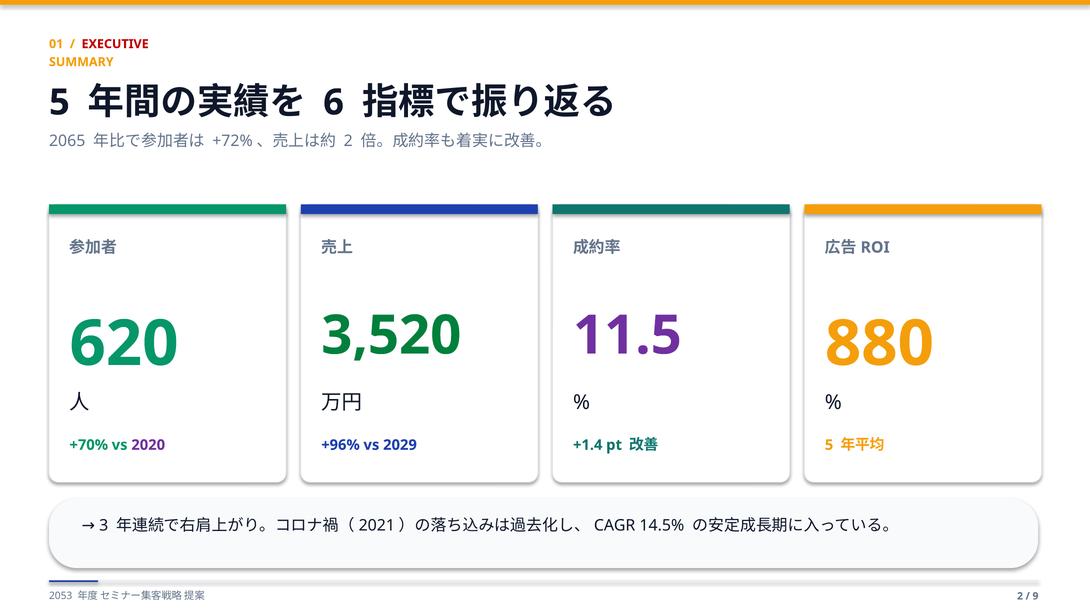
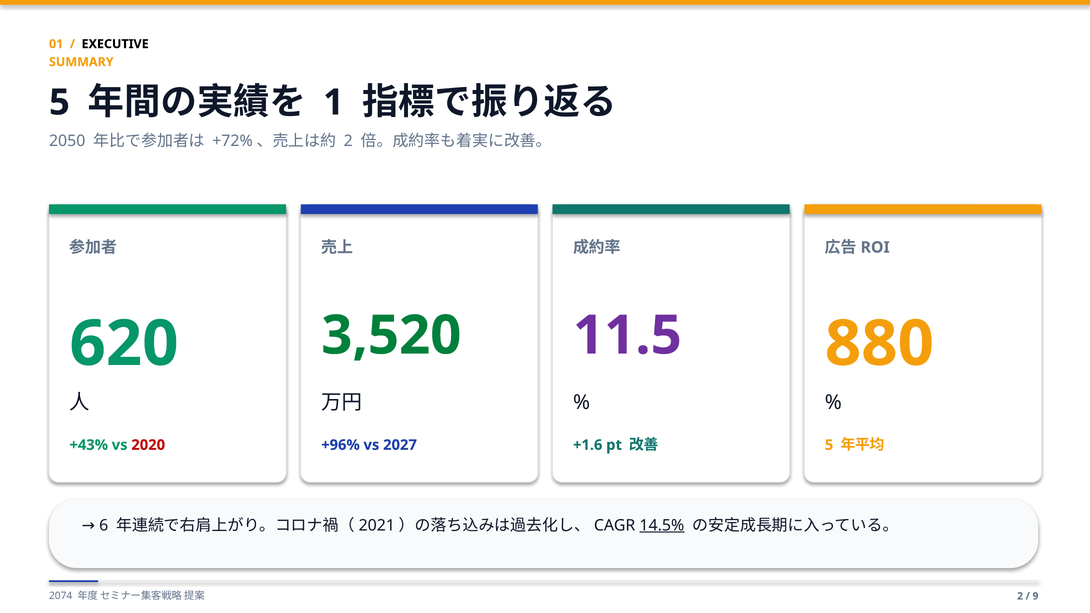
EXECUTIVE colour: red -> black (115, 44)
6: 6 -> 1 (334, 103)
2065: 2065 -> 2050 (67, 141)
+70%: +70% -> +43% (89, 445)
2020 colour: purple -> red (148, 445)
2029: 2029 -> 2027 (400, 445)
+1.4: +1.4 -> +1.6 (588, 445)
3: 3 -> 6 (104, 525)
14.5% underline: none -> present (662, 525)
2053: 2053 -> 2074 (61, 596)
